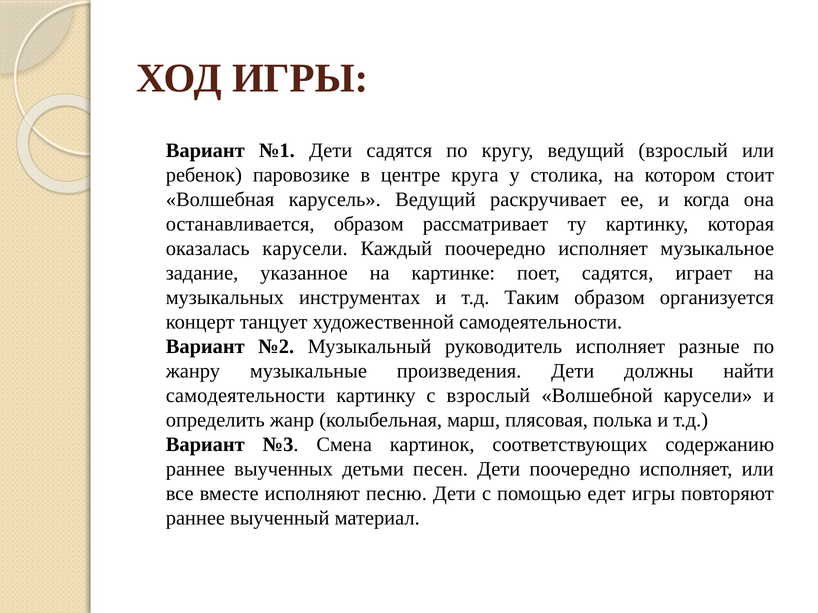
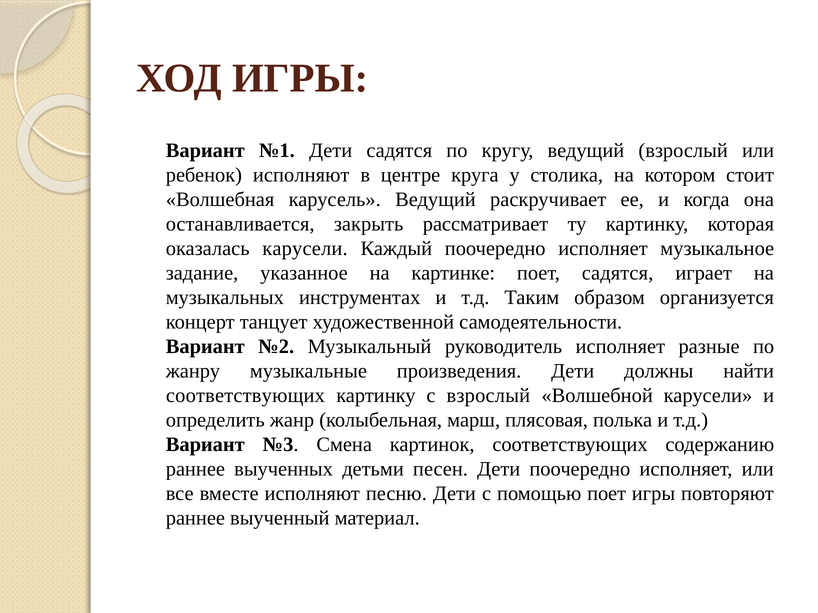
ребенок паровозике: паровозике -> исполняют (301, 175)
останавливается образом: образом -> закрыть (369, 224)
самодеятельности: самодеятельности -> соответствующих (245, 396)
помощью едет: едет -> поет (607, 494)
